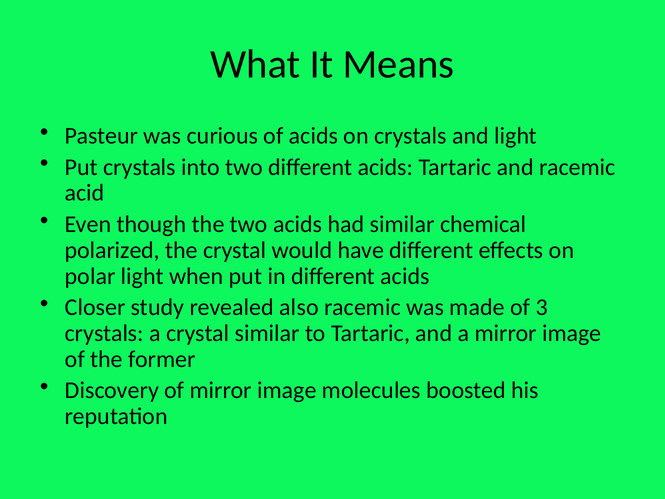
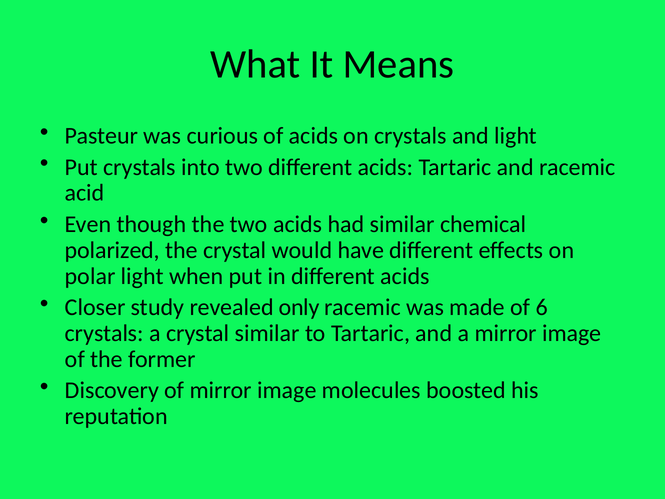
also: also -> only (299, 307)
3: 3 -> 6 (542, 307)
